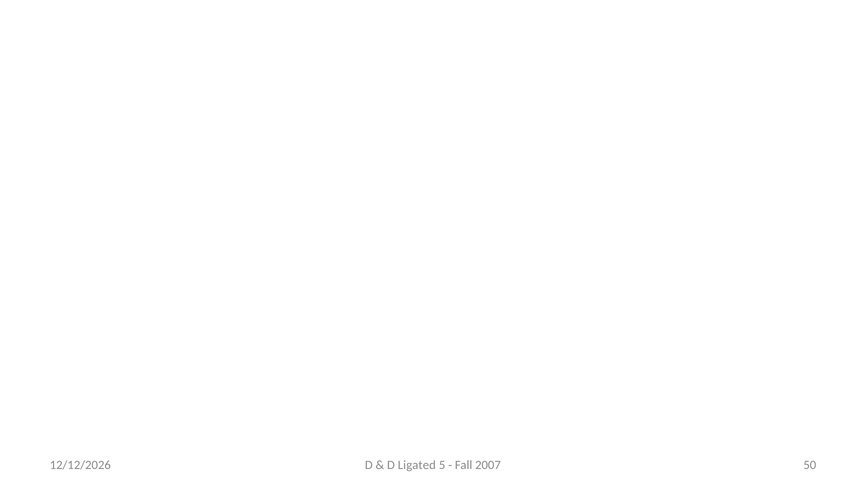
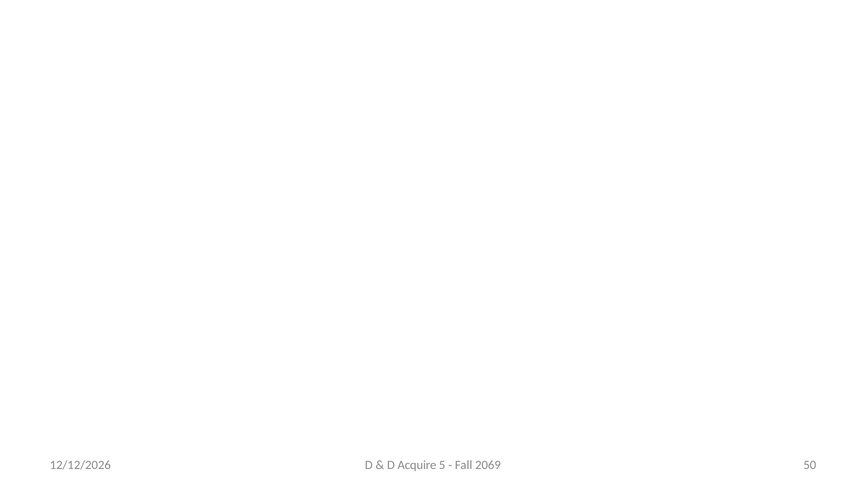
Ligated: Ligated -> Acquire (417, 465)
2007: 2007 -> 2069 (488, 465)
